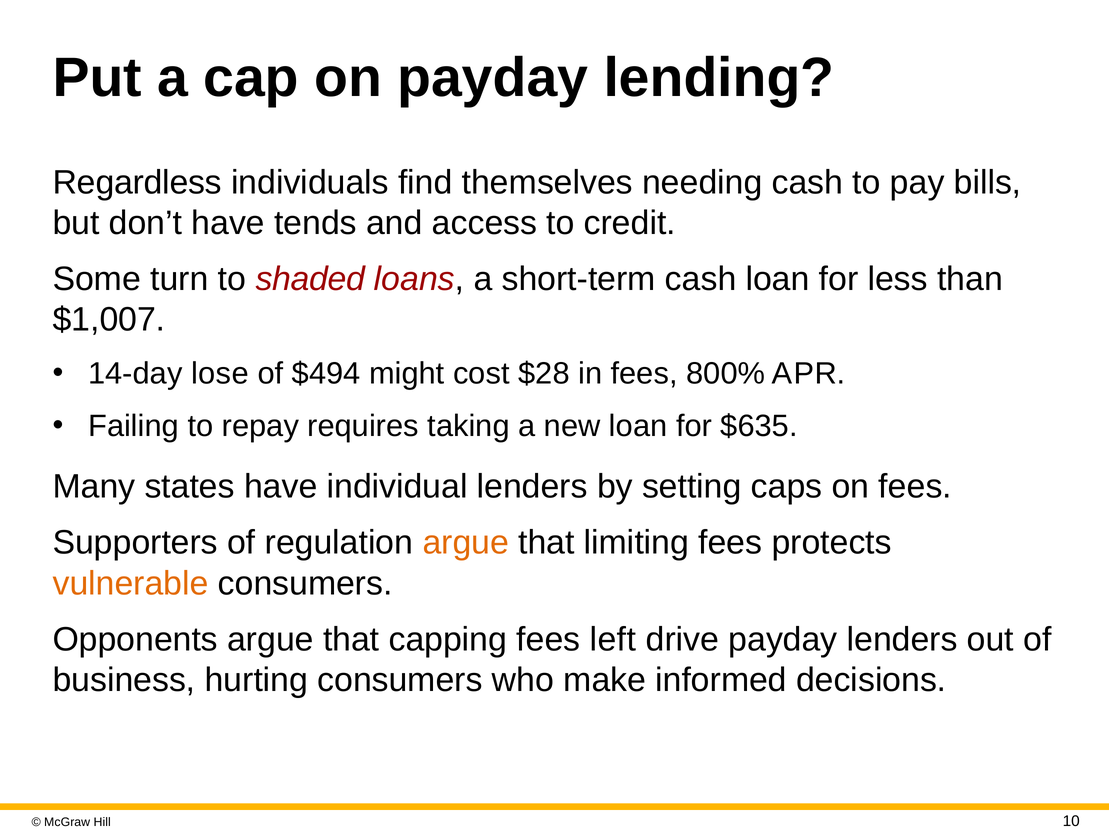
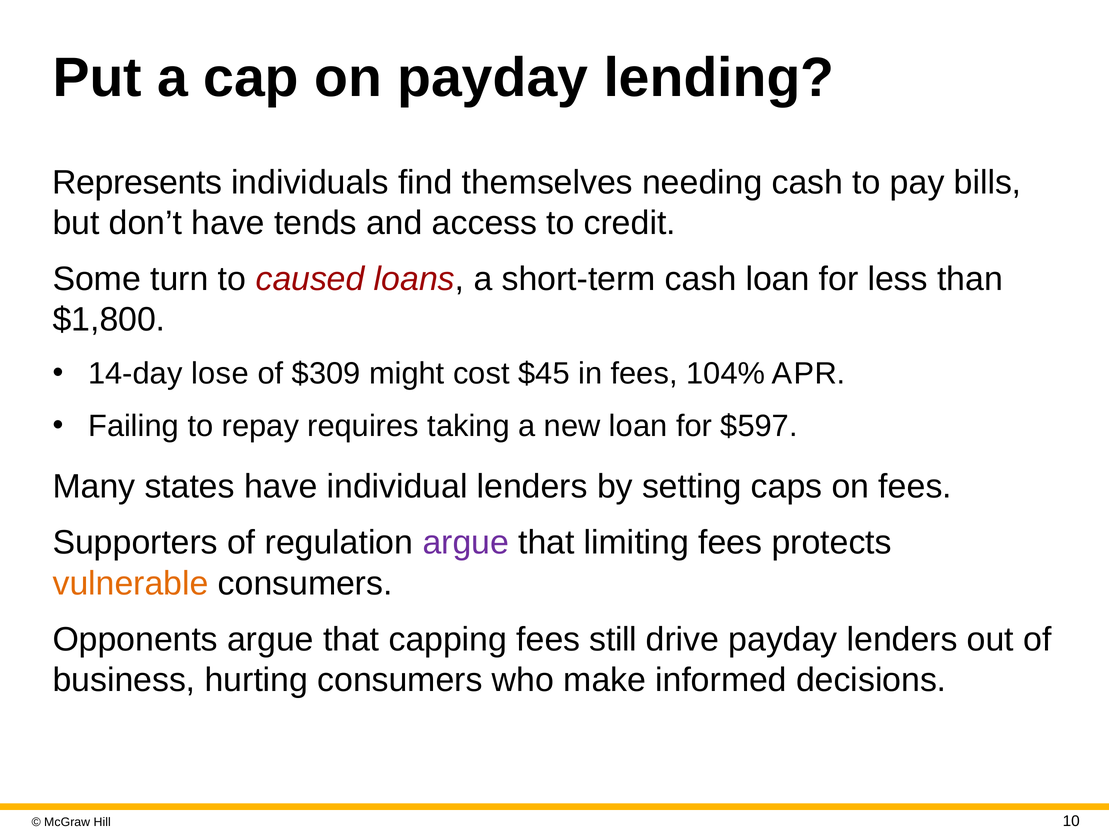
Regardless: Regardless -> Represents (137, 182)
shaded: shaded -> caused (310, 279)
$1,007: $1,007 -> $1,800 (109, 320)
$494: $494 -> $309 (326, 374)
$28: $28 -> $45 (544, 374)
800%: 800% -> 104% (726, 374)
$635: $635 -> $597 (759, 426)
argue colour: orange -> purple (466, 543)
left: left -> still (613, 639)
